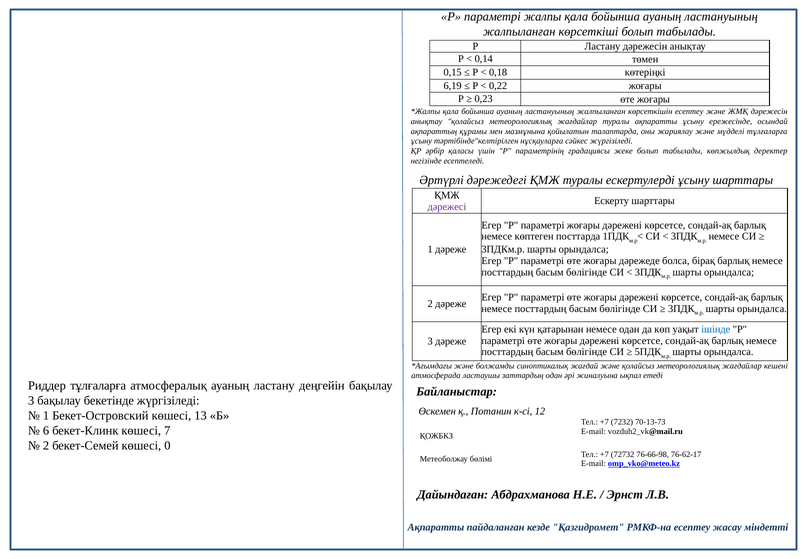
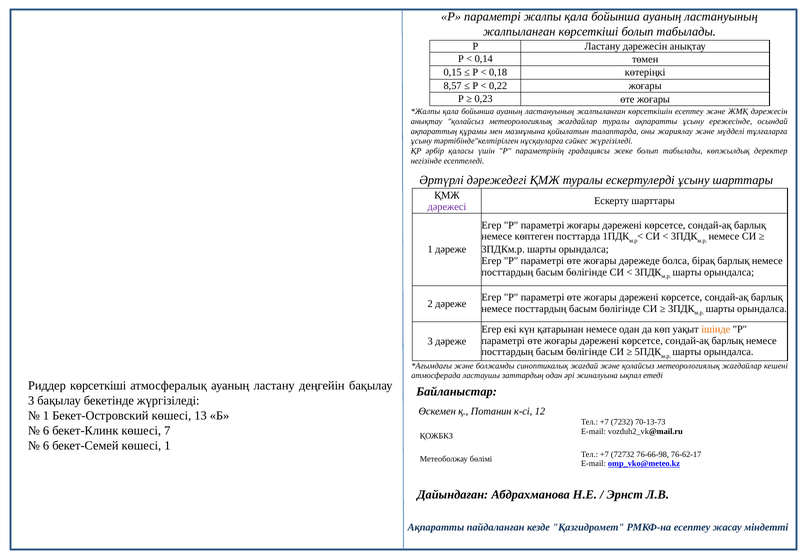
6,19: 6,19 -> 8,57 (453, 86)
ішінде colour: blue -> orange (716, 329)
Риддер тұлғаларға: тұлғаларға -> көрсеткіші (98, 386)
2: 2 -> 6 (46, 445)
көшесі 0: 0 -> 1 (167, 445)
